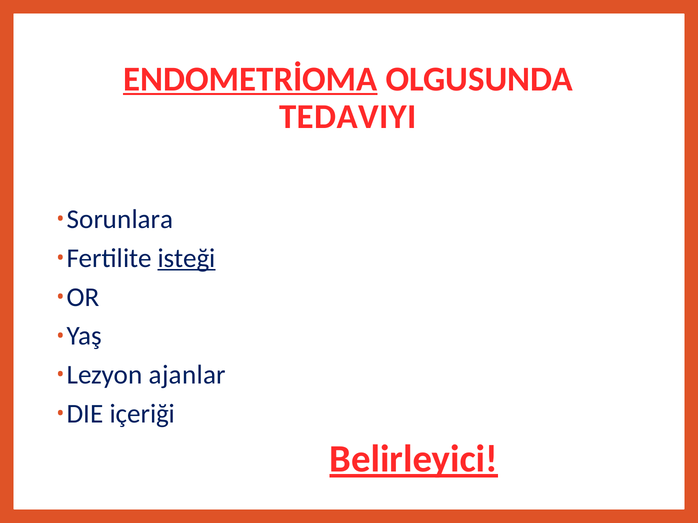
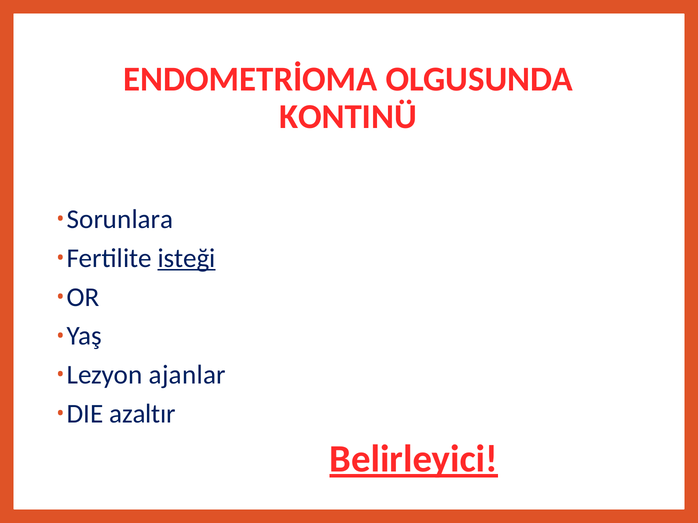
ENDOMETRİOMA underline: present -> none (250, 79)
TEDAVIYI: TEDAVIYI -> KONTINÜ (348, 117)
içeriği: içeriği -> azaltır (142, 414)
